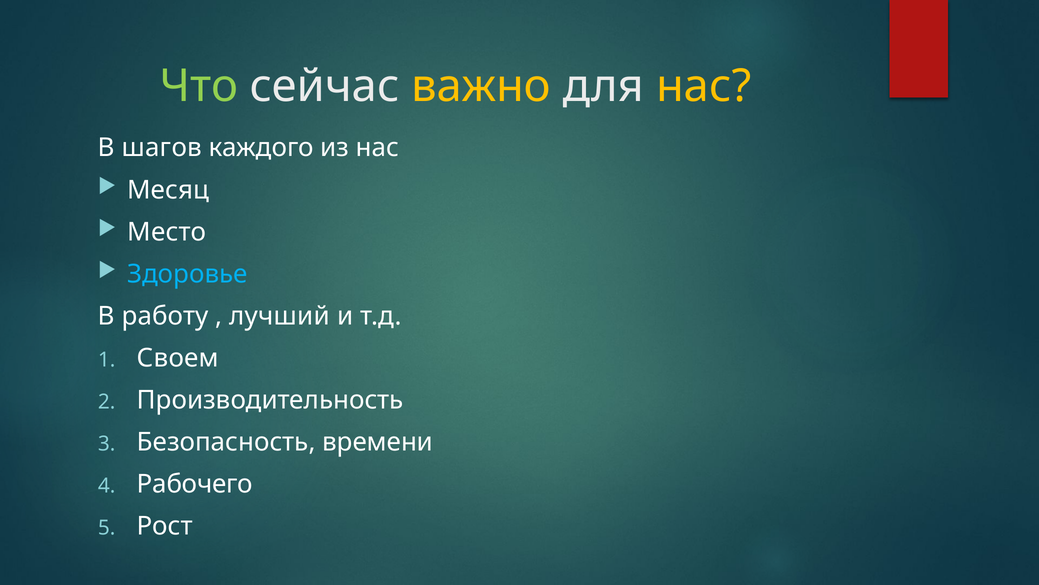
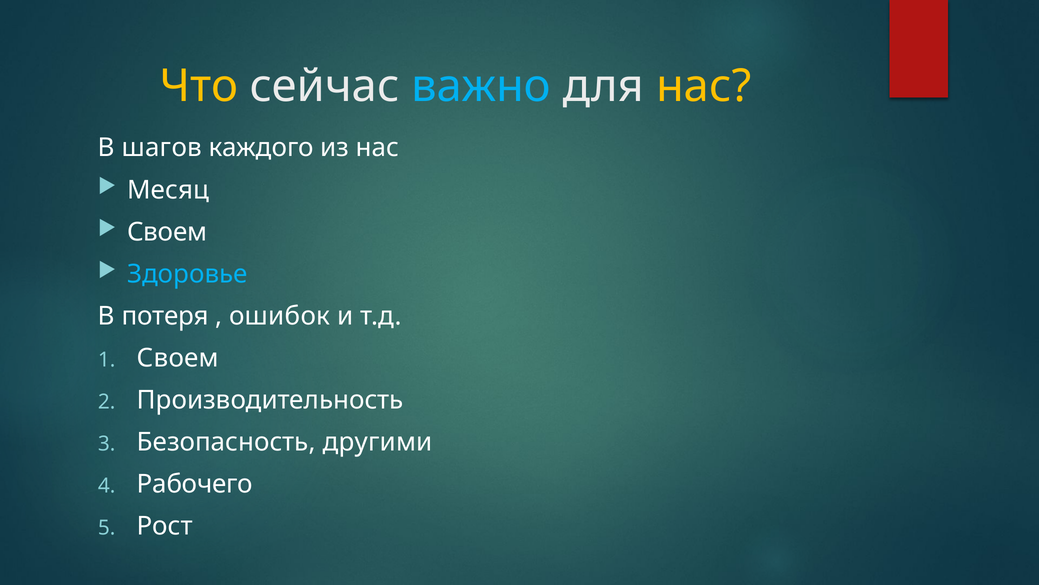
Что colour: light green -> yellow (199, 86)
важно colour: yellow -> light blue (481, 86)
Место: Место -> Своем (167, 232)
работу: работу -> потеря (165, 316)
лучший: лучший -> ошибок (280, 316)
времени: времени -> другими (378, 442)
